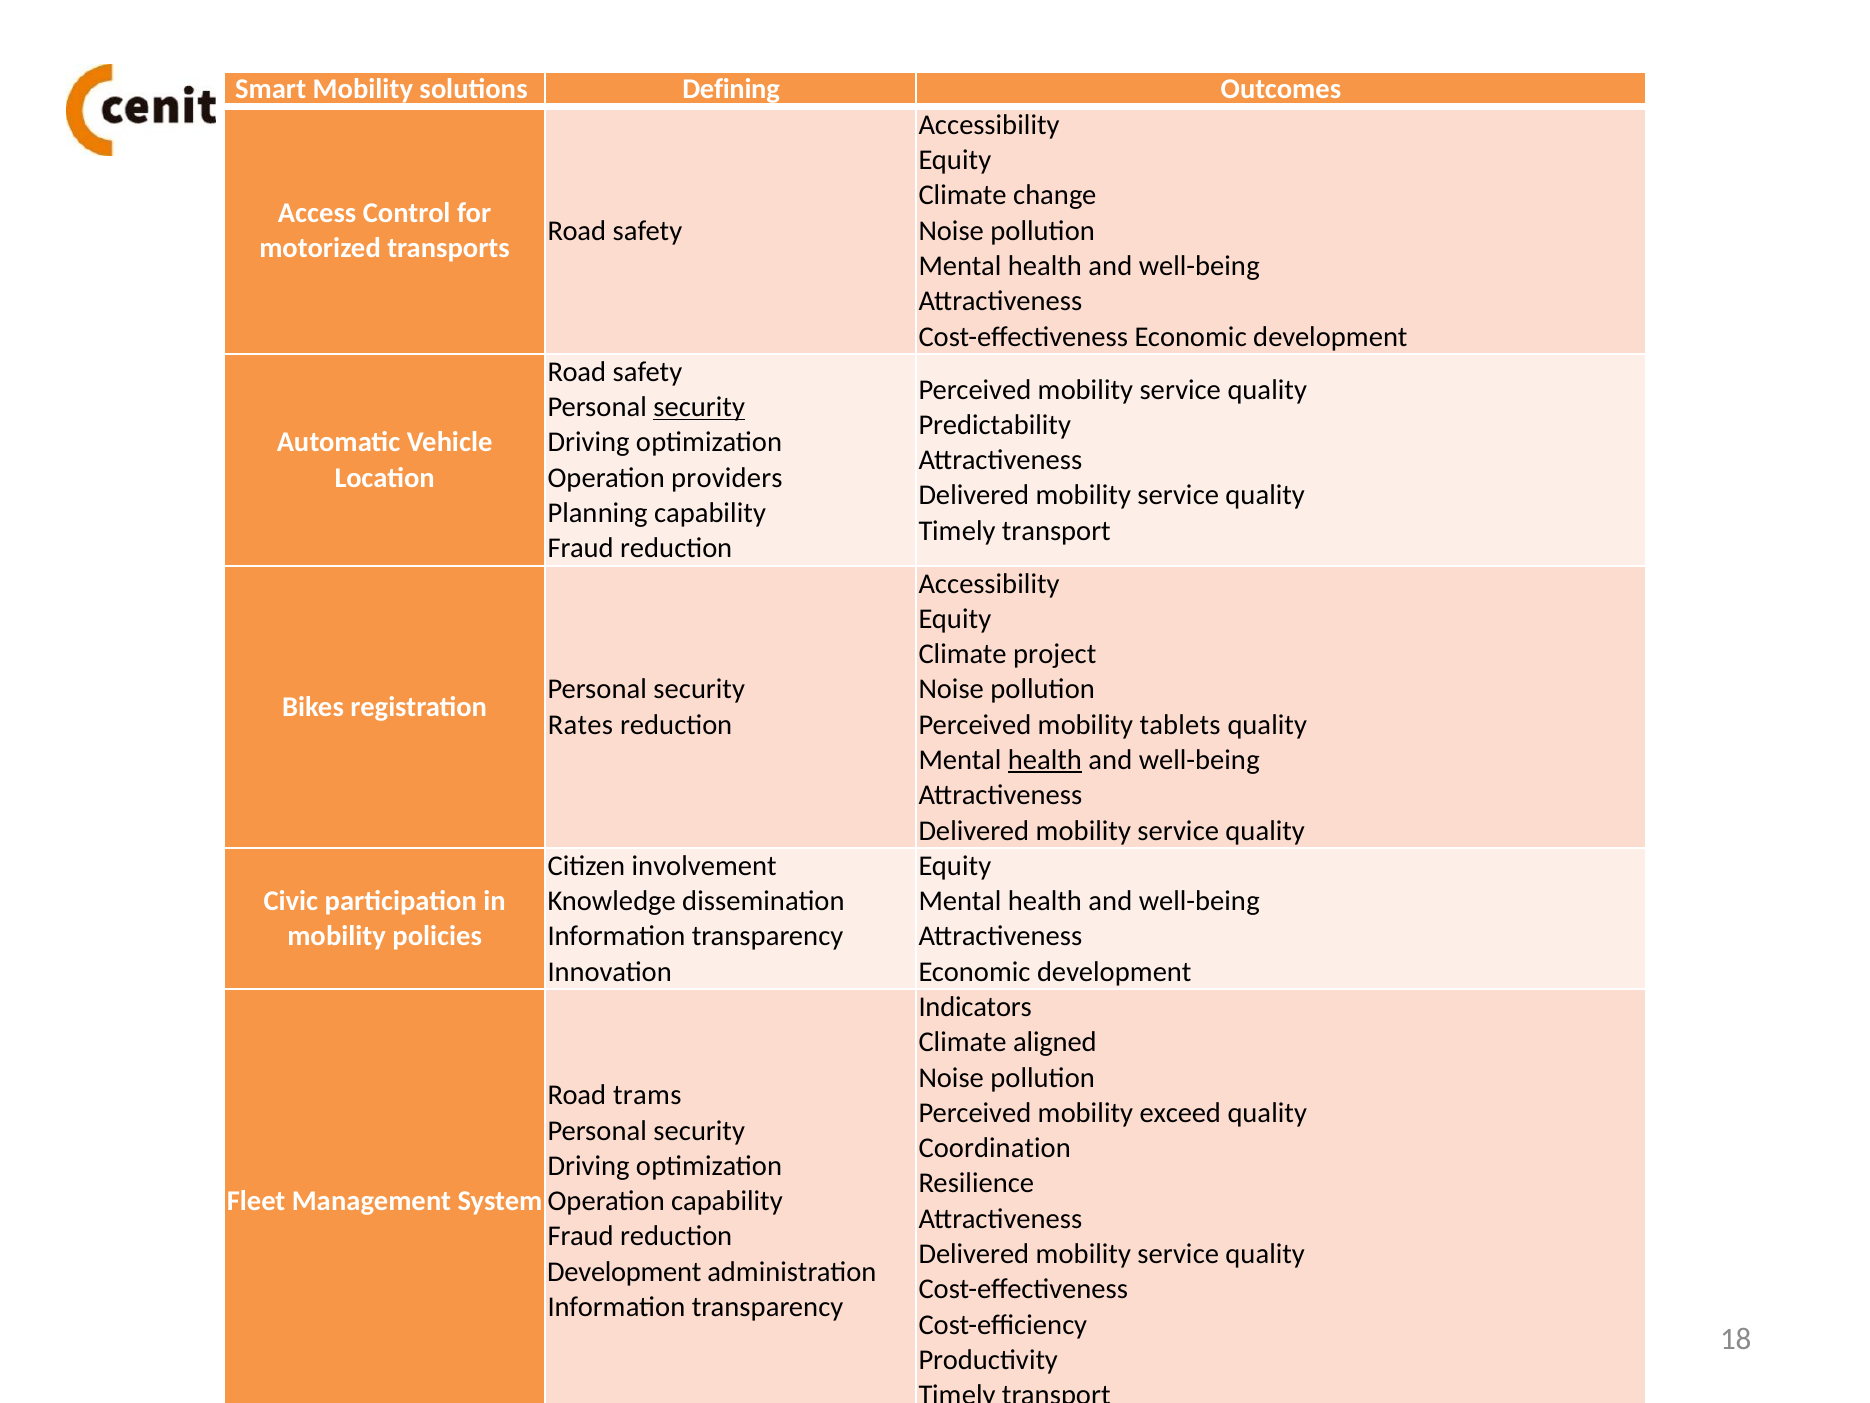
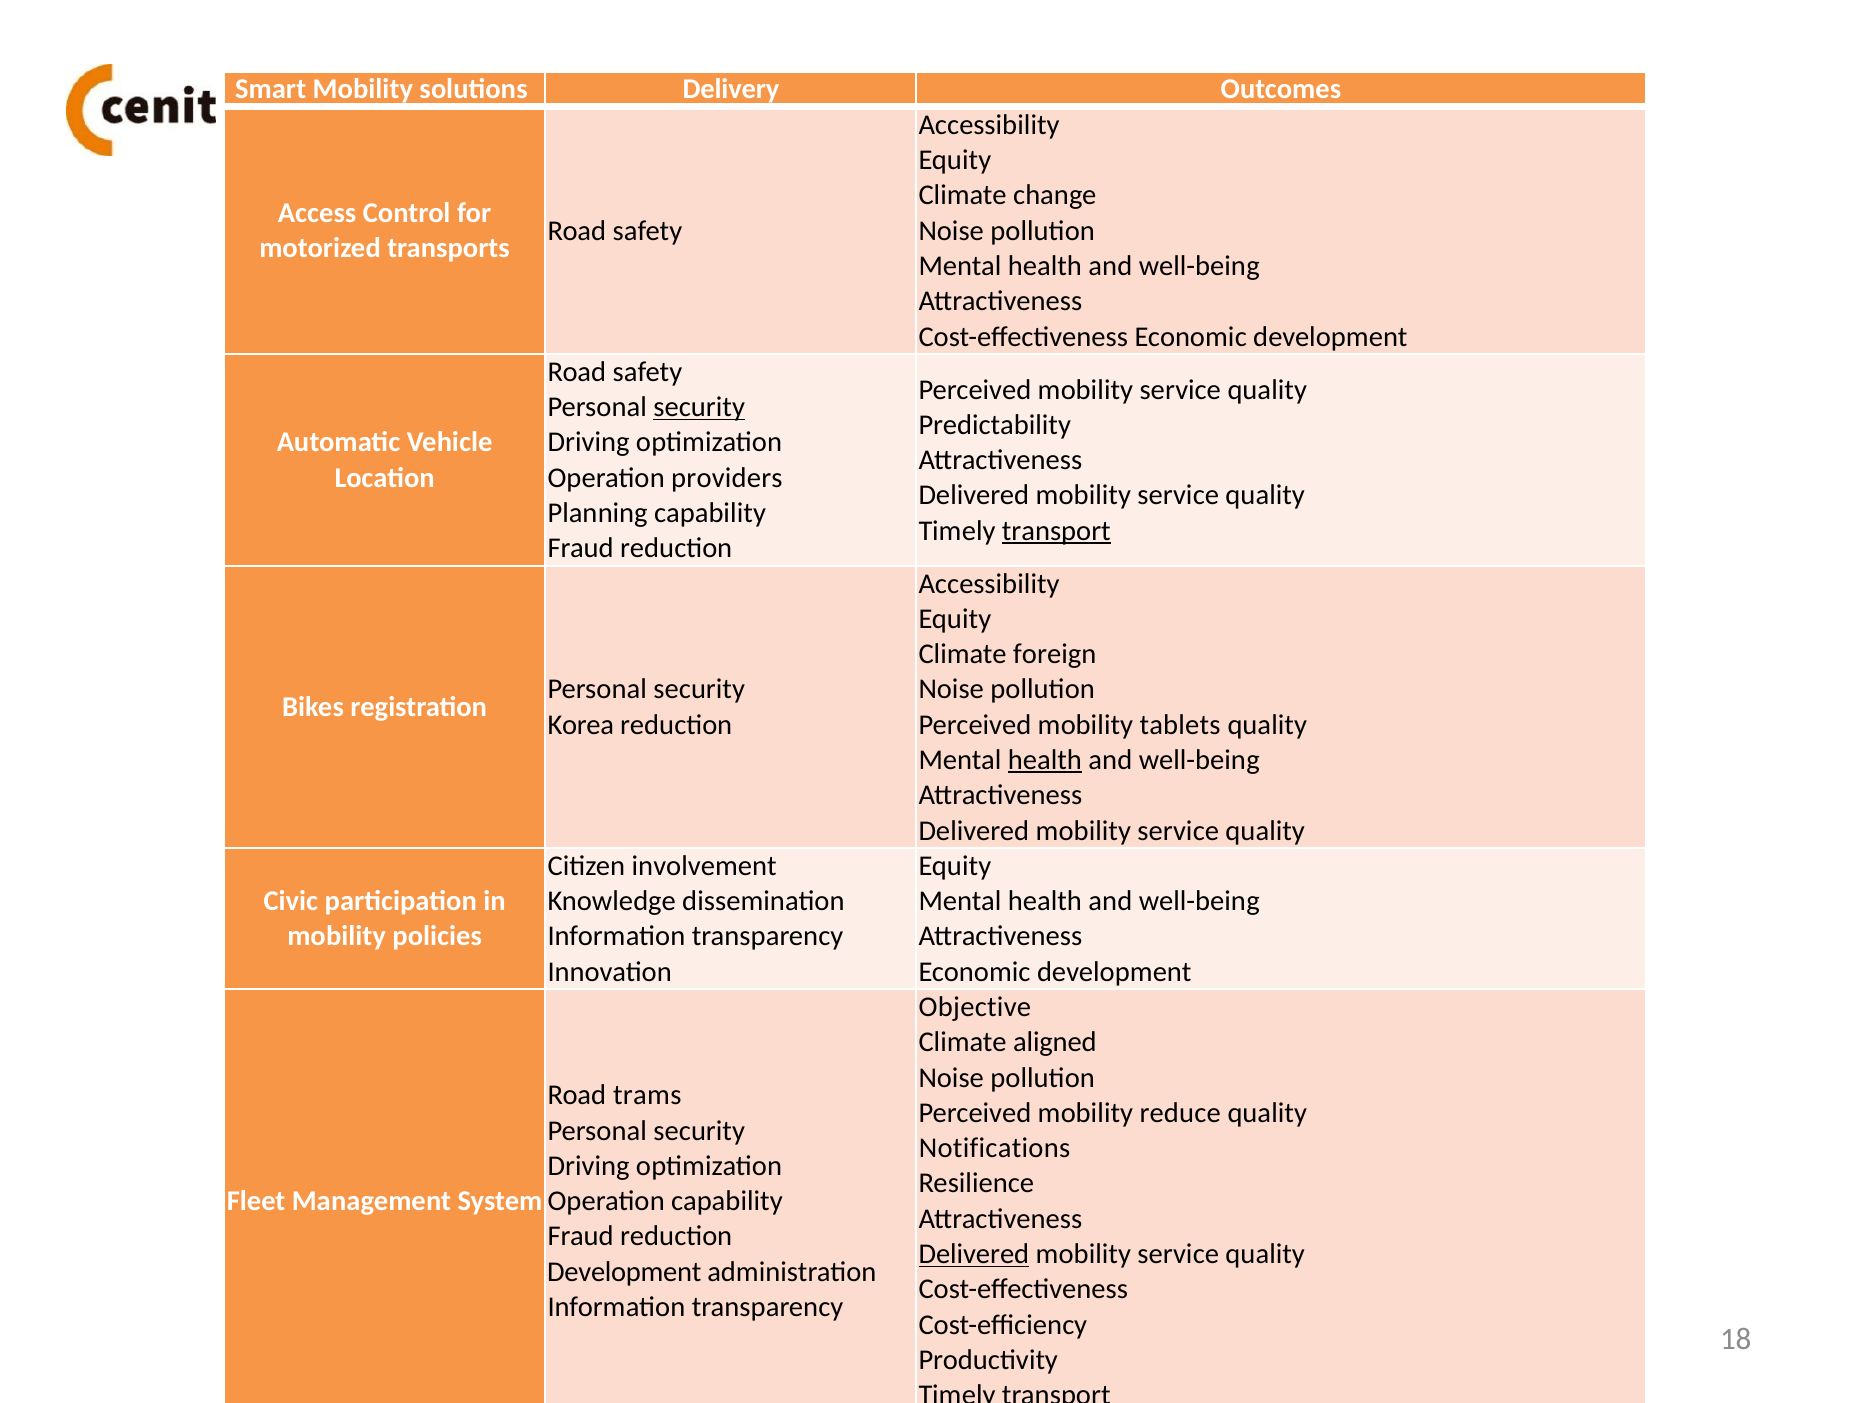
Defining: Defining -> Delivery (731, 90)
transport underline: none -> present (1056, 531)
project: project -> foreign (1055, 654)
Rates: Rates -> Korea (581, 725)
Indicators: Indicators -> Objective (975, 1007)
exceed: exceed -> reduce (1180, 1113)
Coordination: Coordination -> Notifications (995, 1148)
Delivered underline: none -> present (974, 1254)
